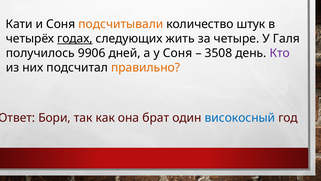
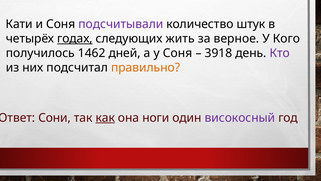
подсчитывали colour: orange -> purple (121, 24)
четыре: четыре -> верное (236, 39)
Галя: Галя -> Кого (286, 39)
9906: 9906 -> 1462 (92, 53)
3508: 3508 -> 3918 (219, 53)
Бори: Бори -> Сони (55, 118)
как underline: none -> present (105, 118)
брат: брат -> ноги (156, 118)
високосный colour: blue -> purple (240, 118)
